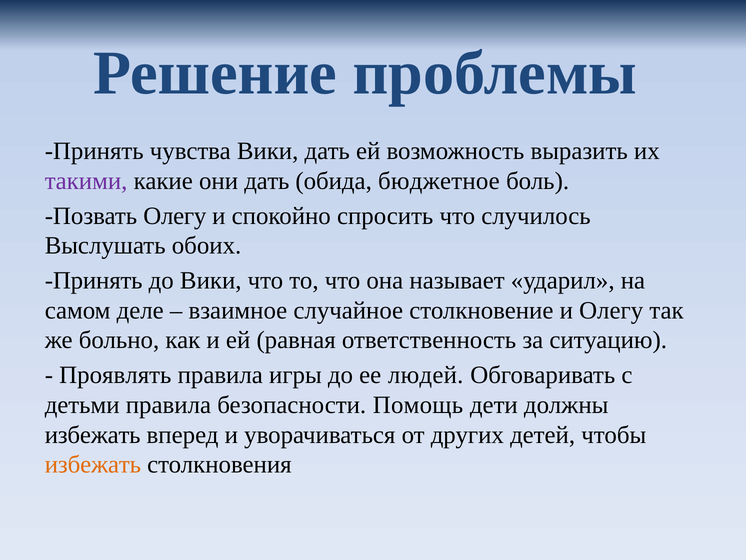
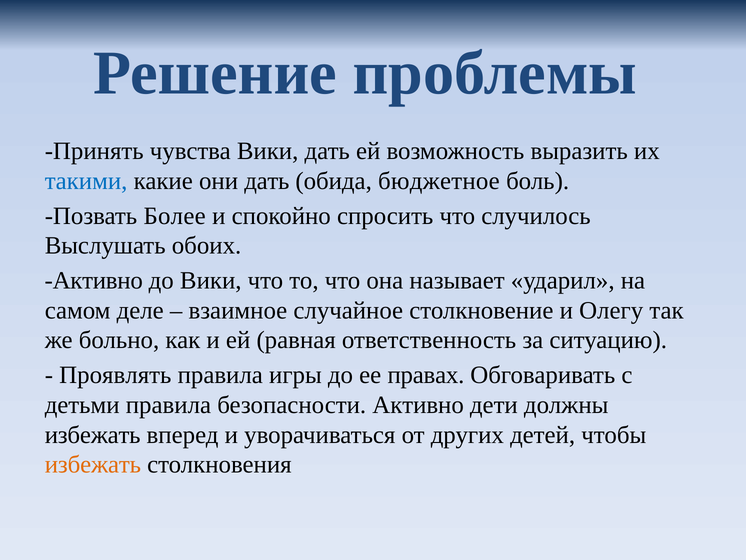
такими colour: purple -> blue (86, 181)
Позвать Олегу: Олегу -> Более (175, 216)
Принять: Принять -> Активно (94, 280)
людей: людей -> правах (426, 375)
безопасности Помощь: Помощь -> Активно (418, 405)
